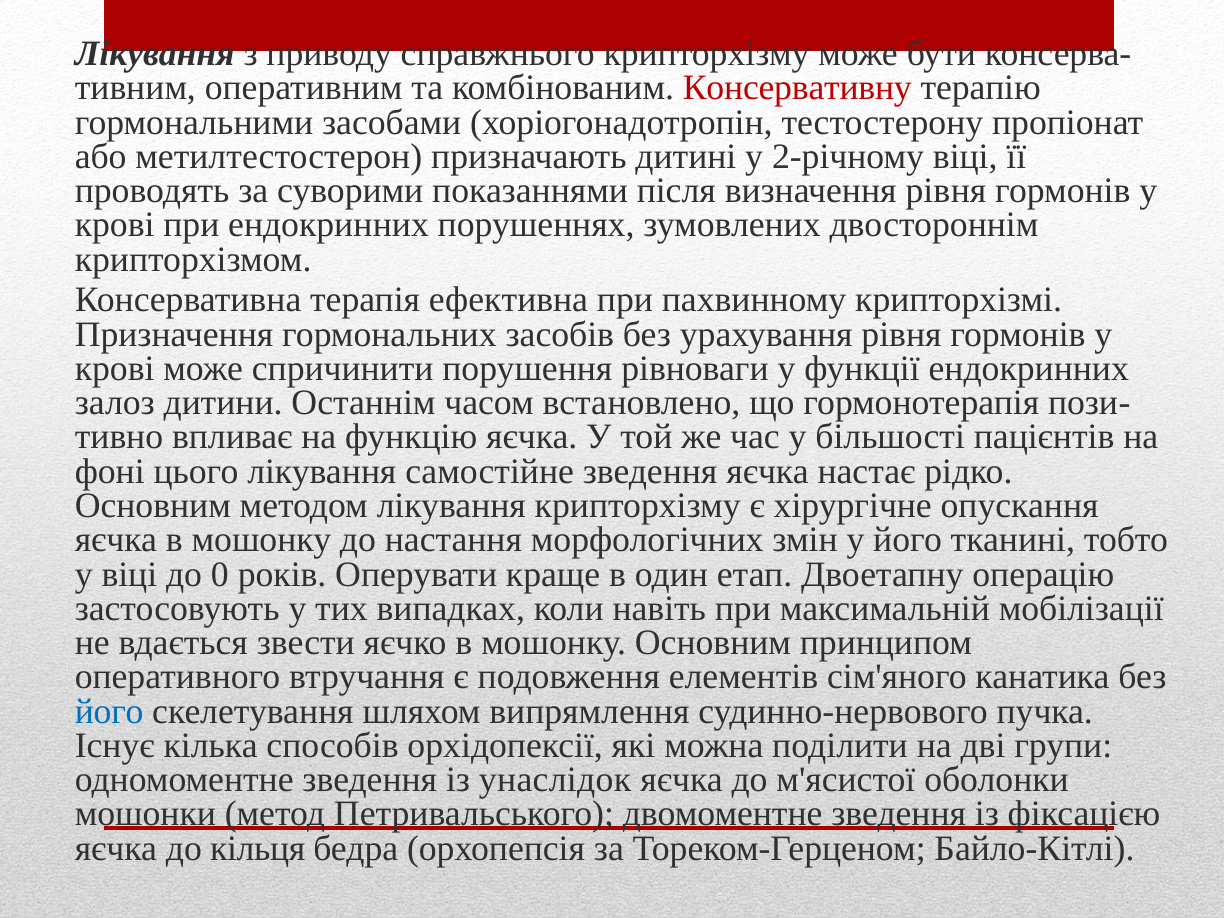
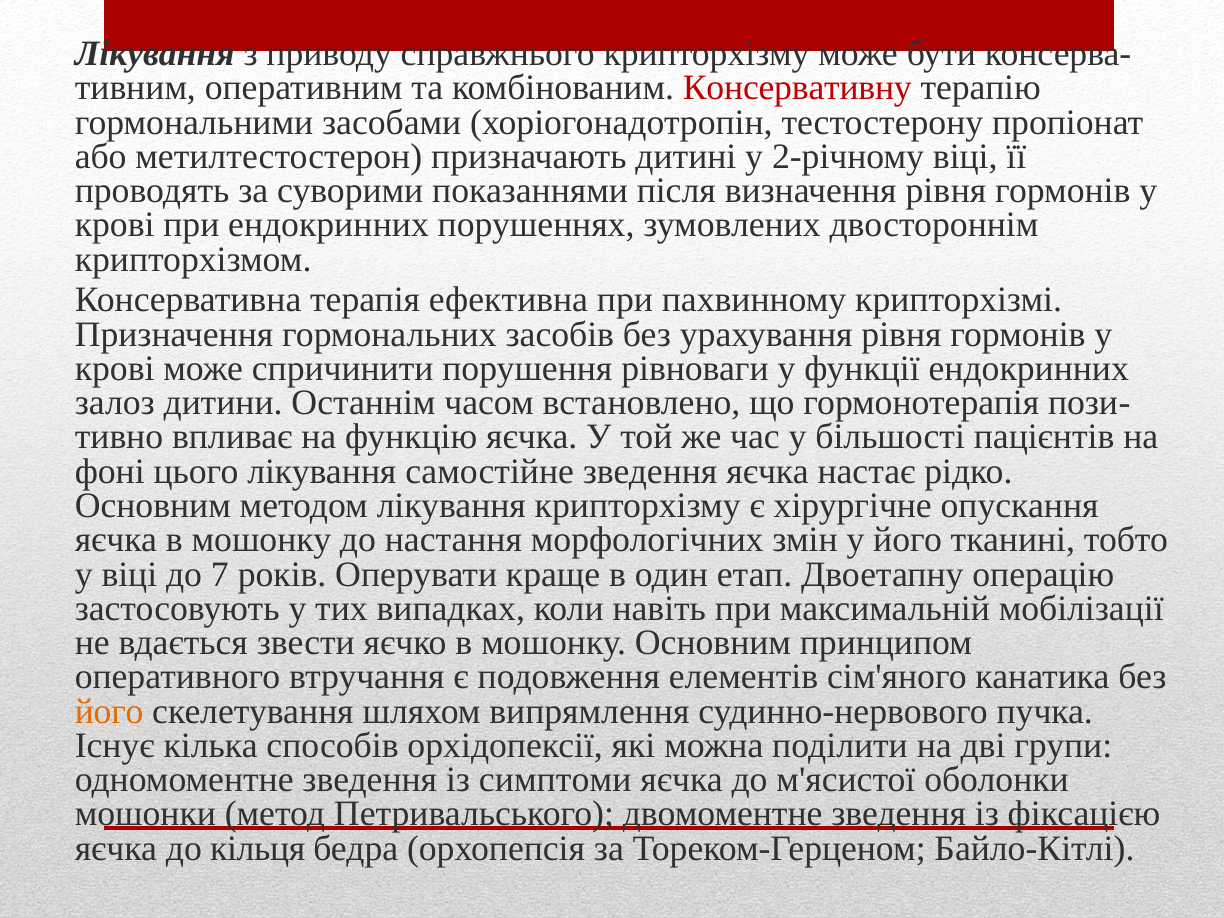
0: 0 -> 7 (220, 574)
його colour: blue -> orange (109, 711)
унаслідок: унаслідок -> симптоми (555, 780)
